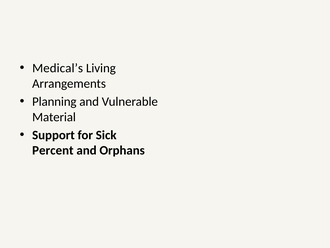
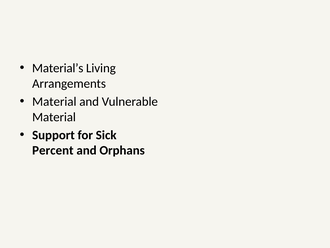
Medical’s: Medical’s -> Material’s (58, 68)
Planning: Planning -> Material (54, 101)
